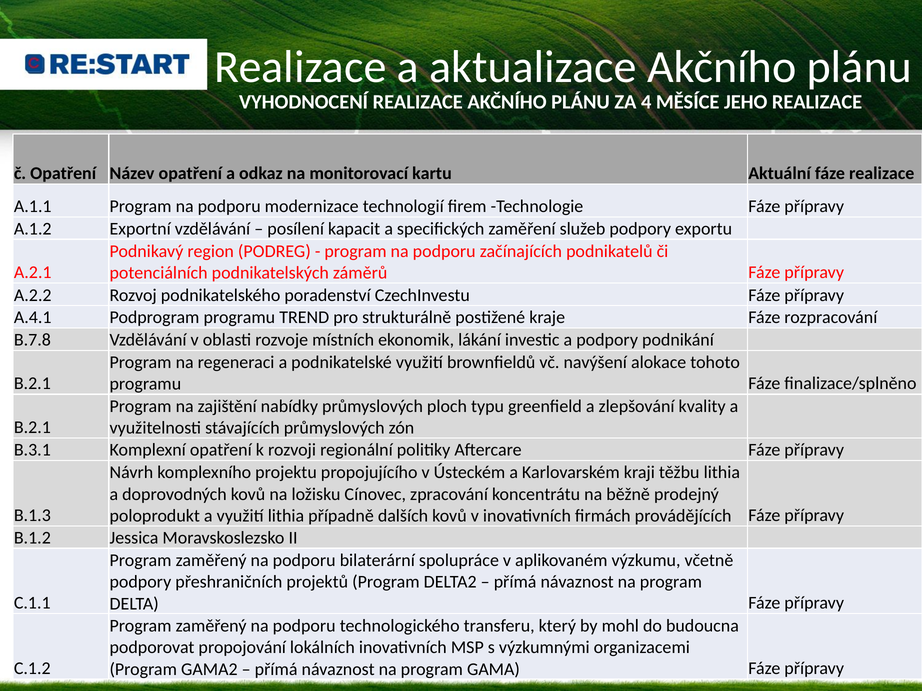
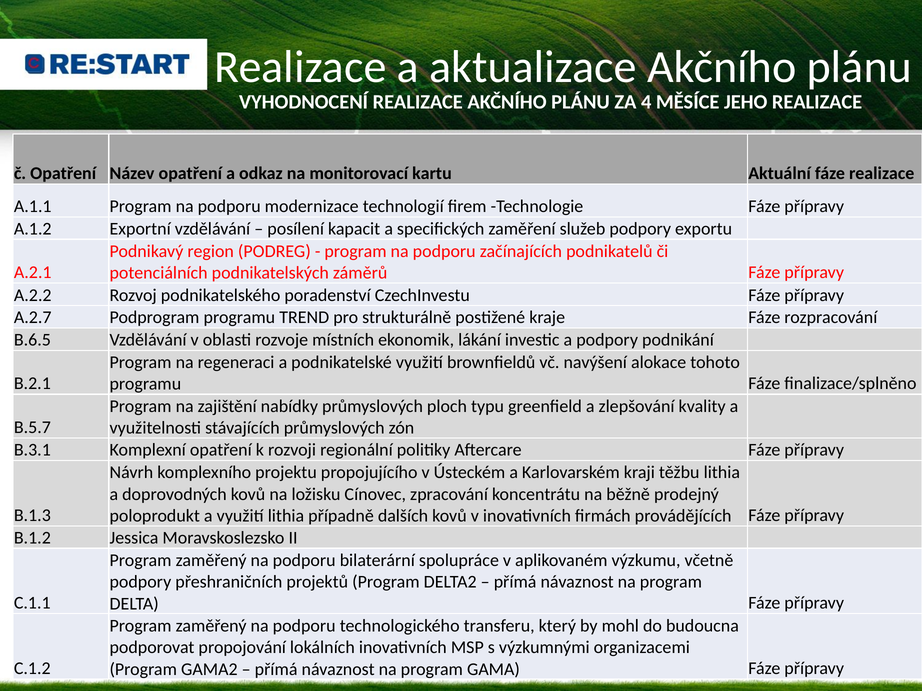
A.4.1: A.4.1 -> A.2.7 (33, 318)
B.7.8: B.7.8 -> B.6.5 (32, 340)
B.2.1: B.2.1 -> B.5.7 (32, 428)
